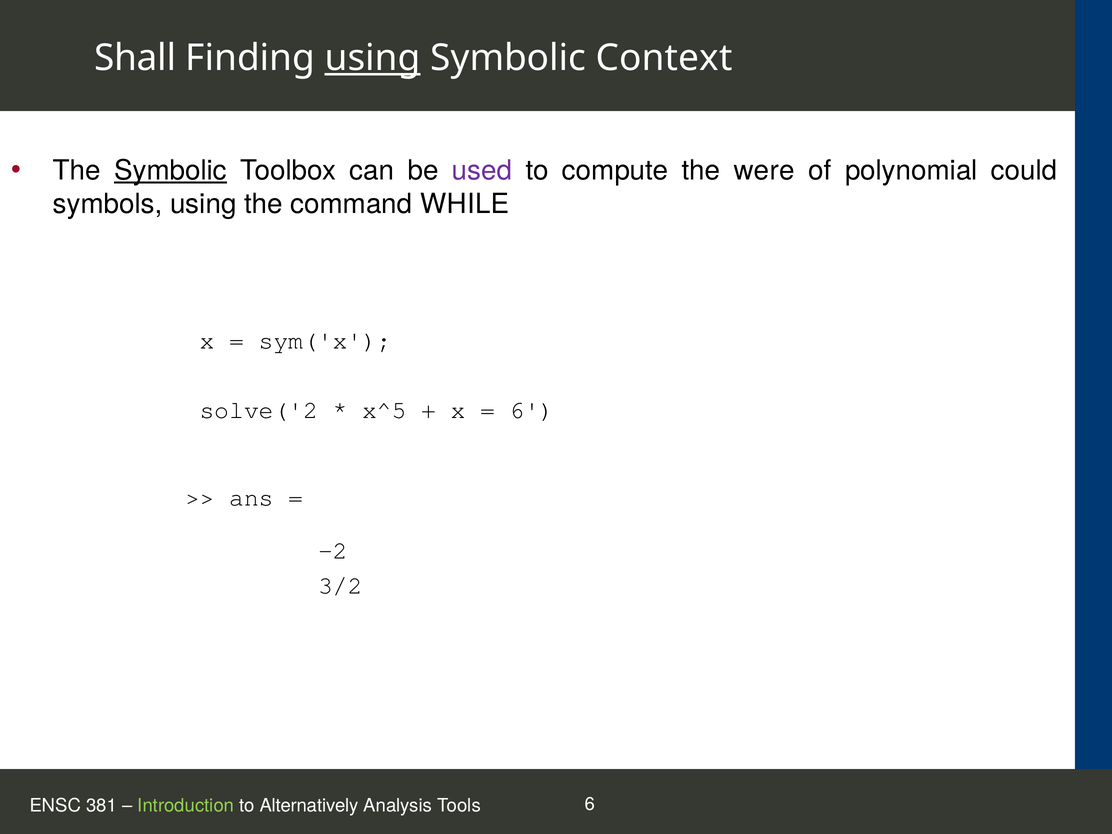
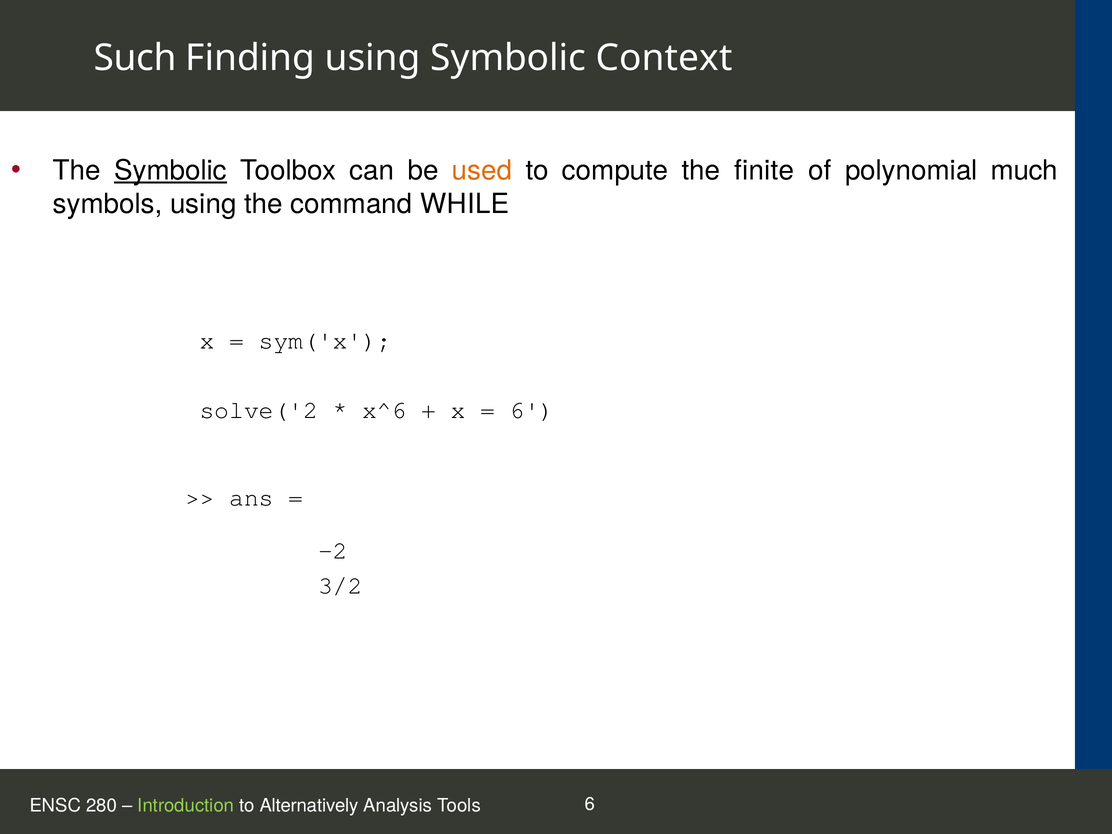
Shall: Shall -> Such (135, 58)
using underline: present -> none (373, 58)
used colour: purple -> orange (482, 171)
were: were -> finite (764, 171)
could: could -> much (1024, 171)
x^5: x^5 -> x^6 (384, 410)
381: 381 -> 280 (101, 806)
